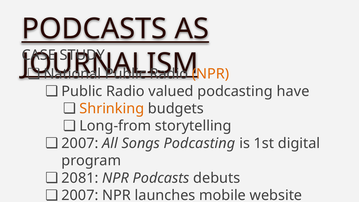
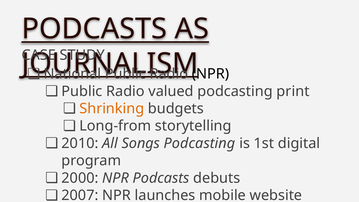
NPR colour: orange -> black (211, 74)
have: have -> print (293, 91)
2007: 2007 -> 2010 (80, 143)
2081: 2081 -> 2000 (80, 178)
